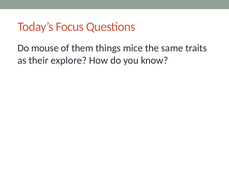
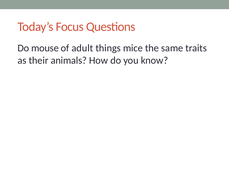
them: them -> adult (82, 48)
explore: explore -> animals (69, 60)
